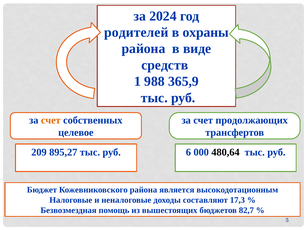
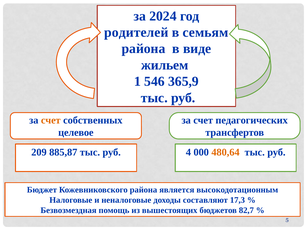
охраны: охраны -> семьям (206, 32)
средств: средств -> жильем (165, 65)
988: 988 -> 546 (154, 82)
продолжающих: продолжающих -> педагогических (252, 120)
895,27: 895,27 -> 885,87 (63, 153)
6: 6 -> 4 (188, 153)
480,64 colour: black -> orange (225, 153)
